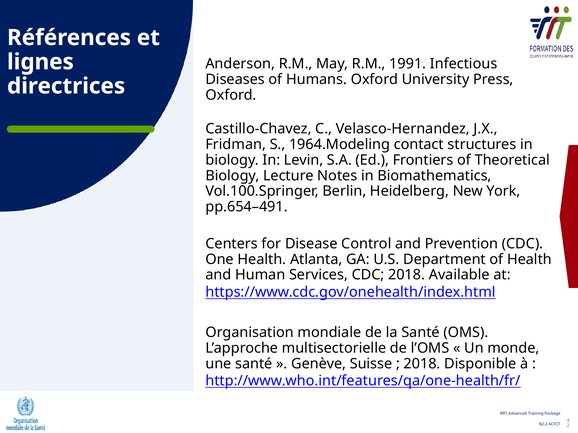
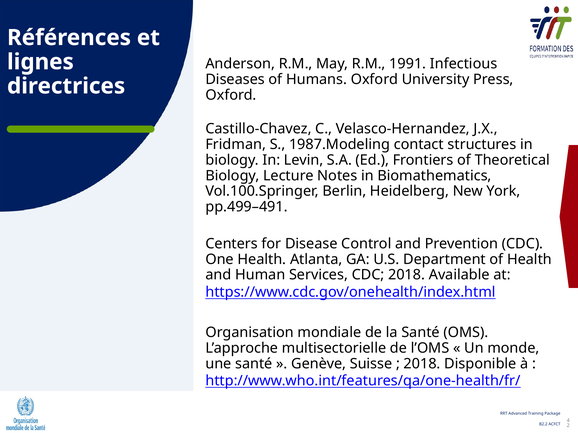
1964.Modeling: 1964.Modeling -> 1987.Modeling (340, 145)
pp.654–491: pp.654–491 -> pp.499–491 (247, 207)
